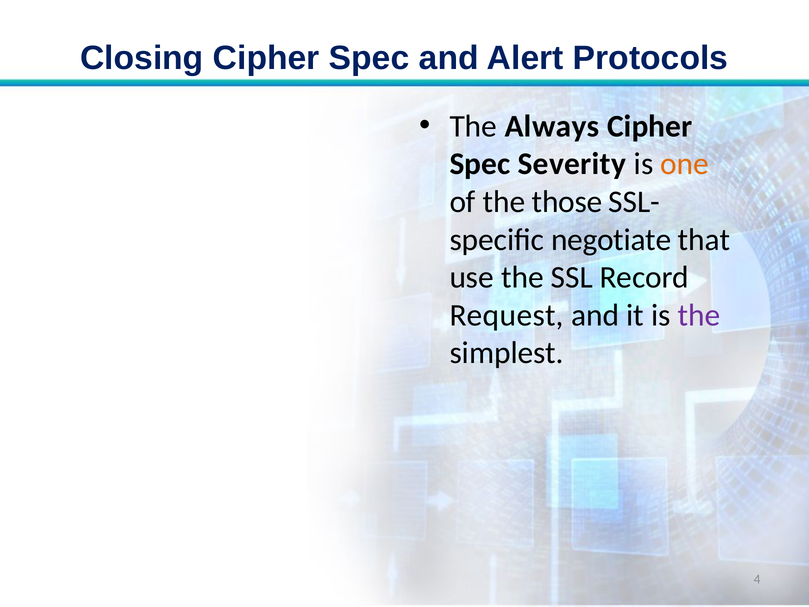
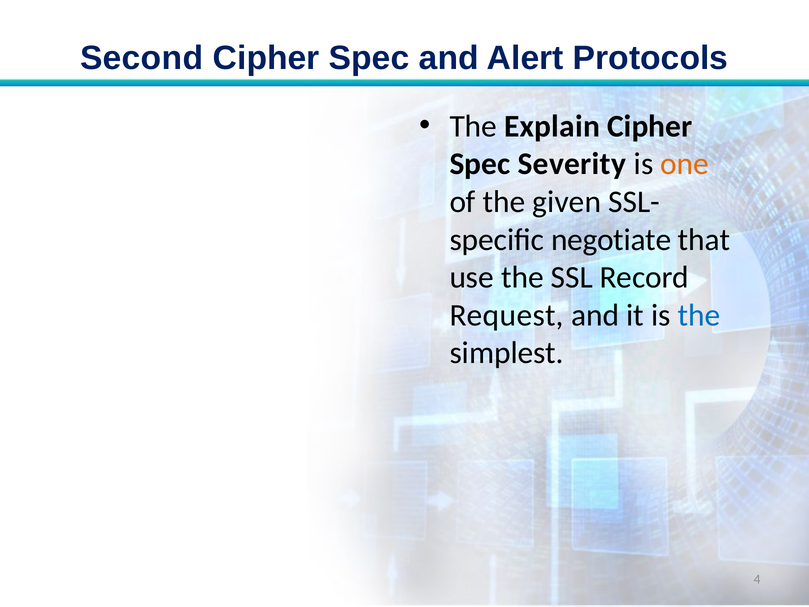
Closing: Closing -> Second (142, 58)
Always: Always -> Explain (552, 126)
those: those -> given (567, 202)
the colour: purple -> blue (699, 315)
